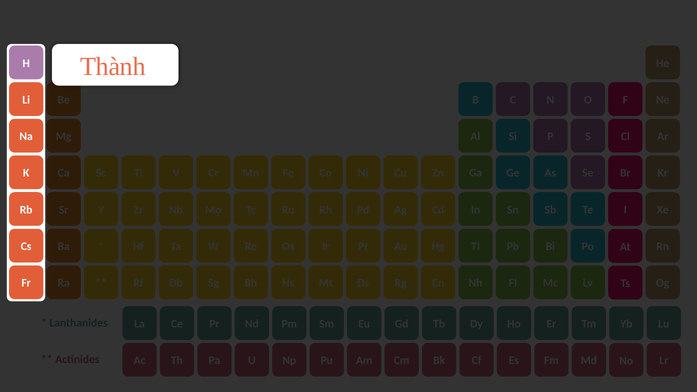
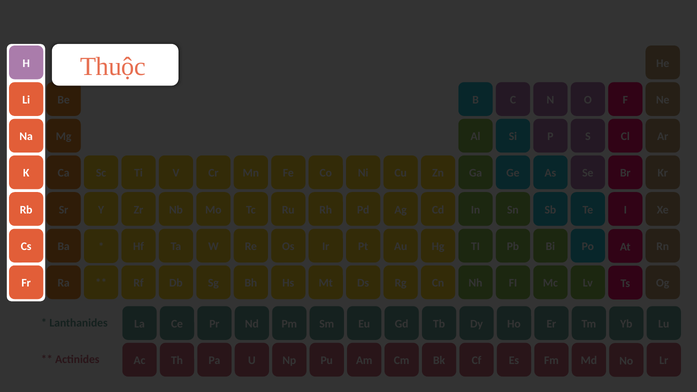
Thành: Thành -> Thuộc (113, 66)
